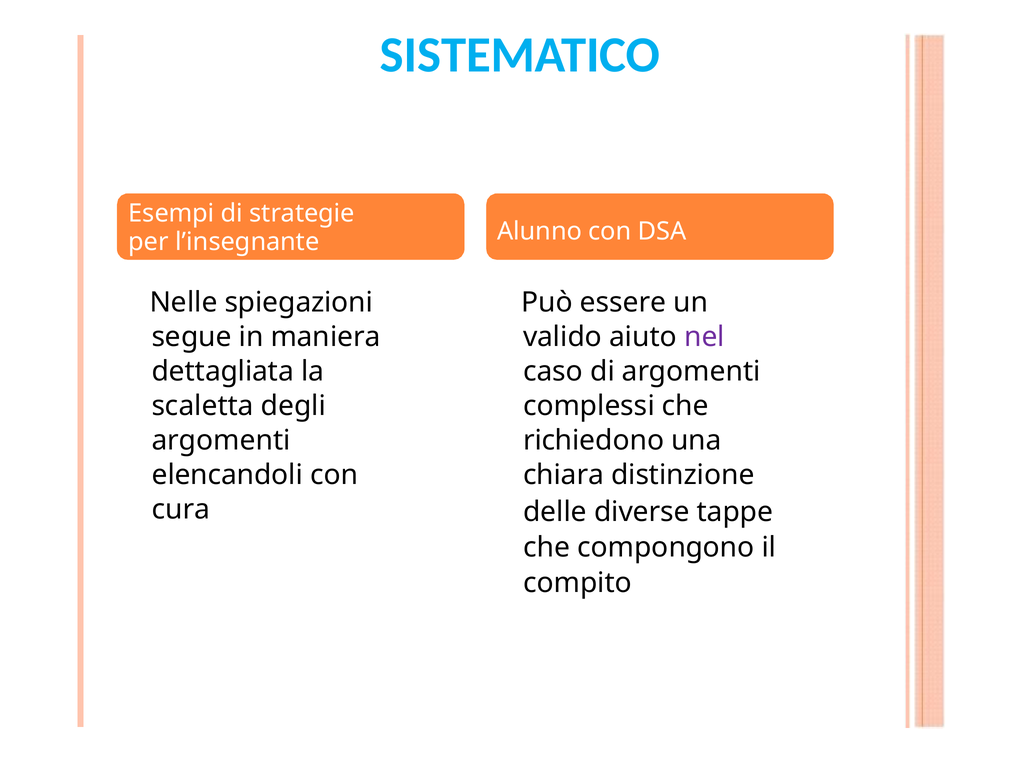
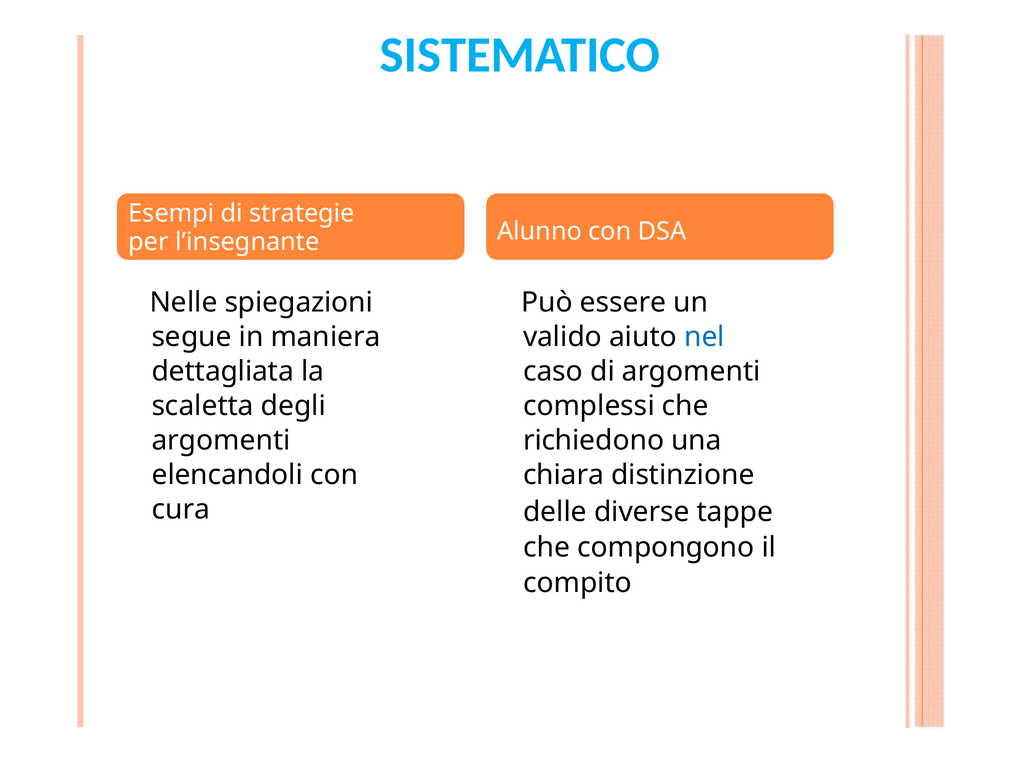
nel colour: purple -> blue (704, 337)
